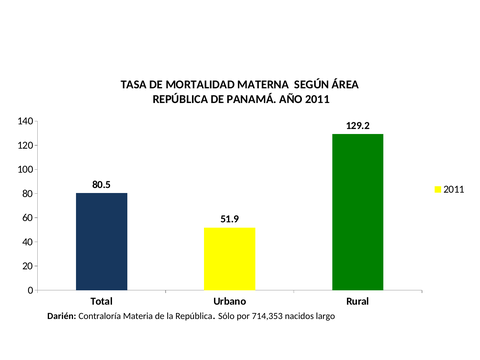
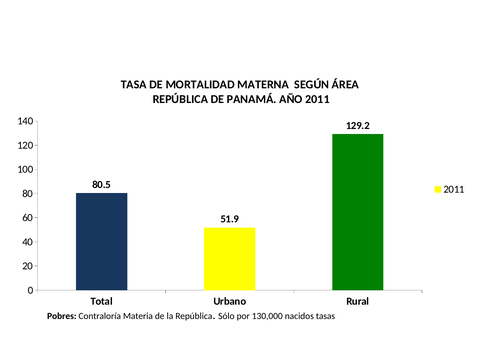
Darién: Darién -> Pobres (62, 316)
714,353: 714,353 -> 130,000 (267, 316)
largo: largo -> tasas (325, 316)
